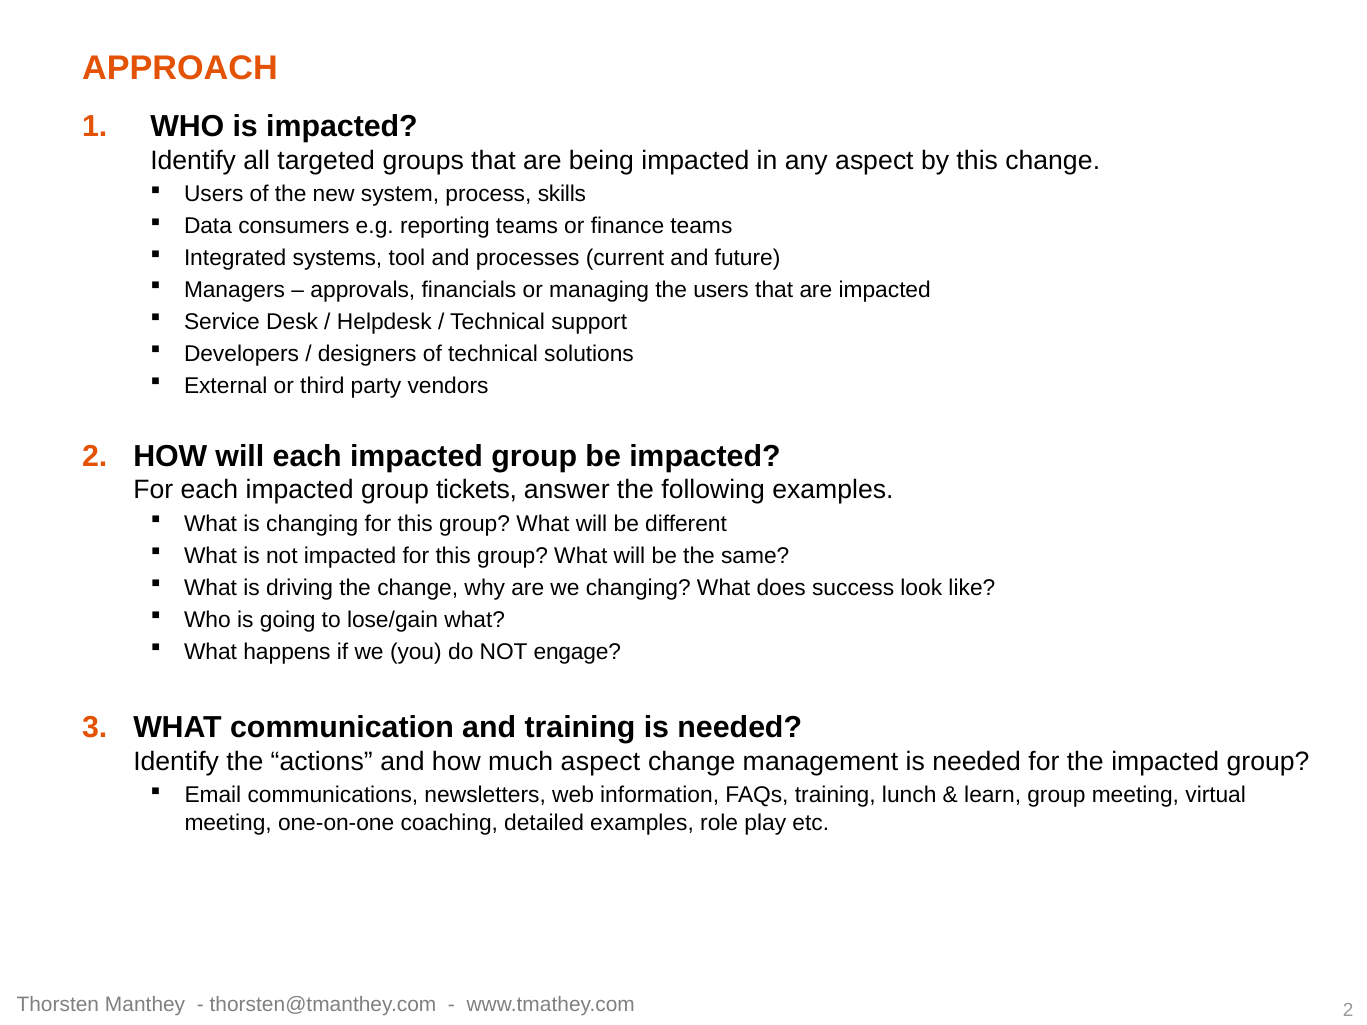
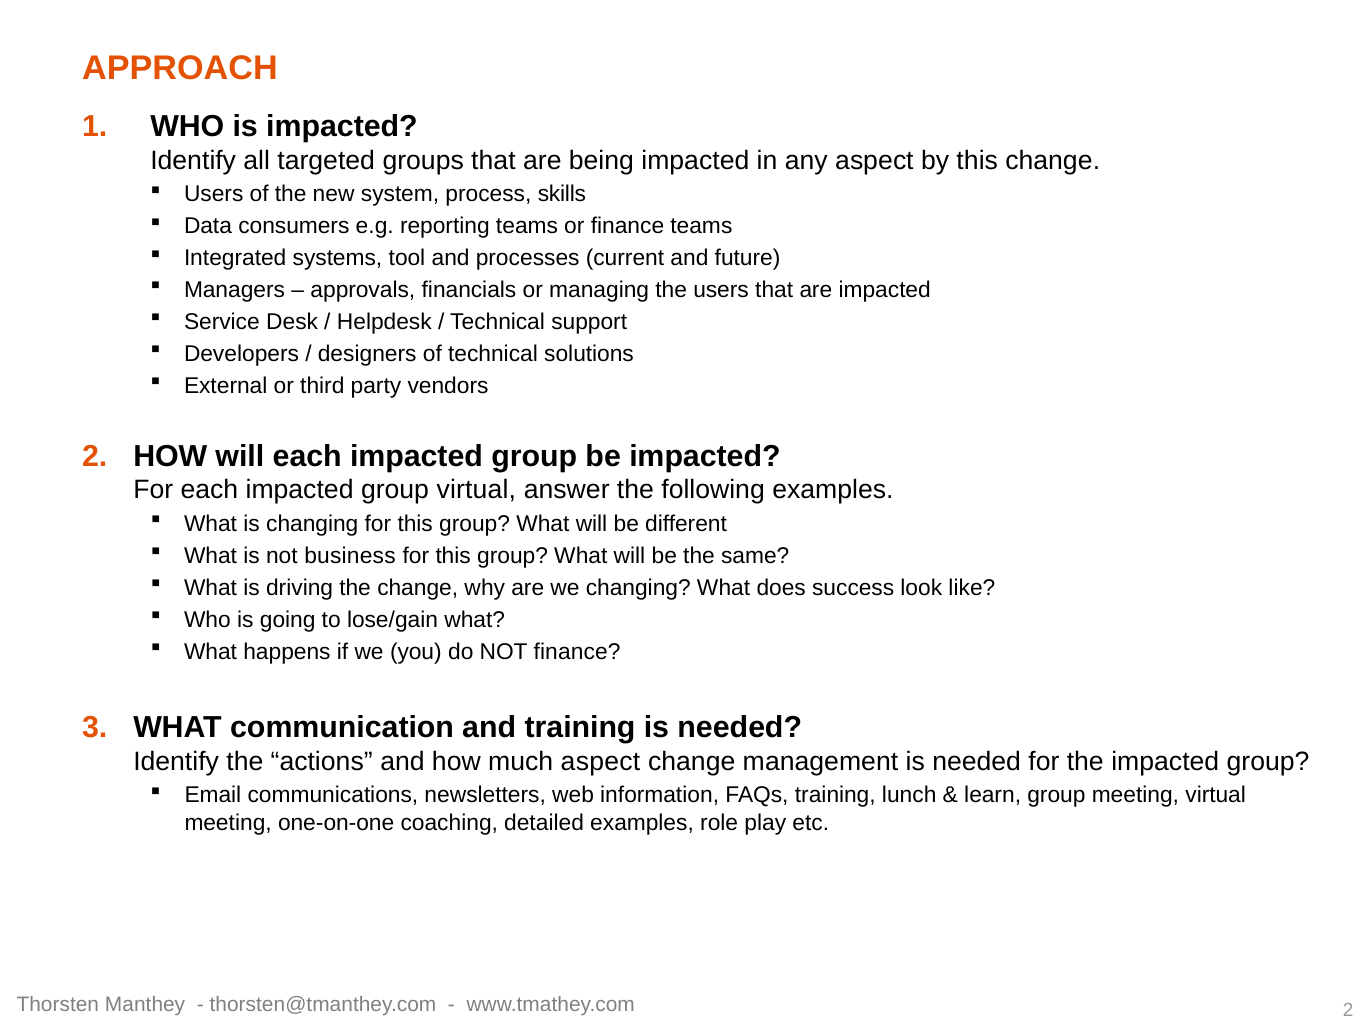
group tickets: tickets -> virtual (476, 490)
not impacted: impacted -> business (350, 556)
NOT engage: engage -> finance (577, 652)
